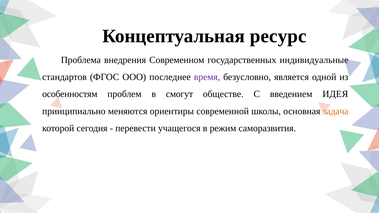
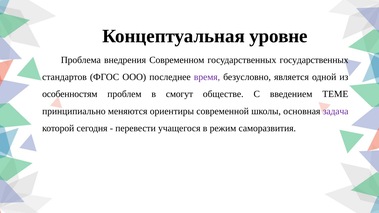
ресурс: ресурс -> уровне (278, 36)
государственных индивидуальные: индивидуальные -> государственных (314, 60)
ИДЕЯ: ИДЕЯ -> ТЕМЕ (335, 94)
задача colour: orange -> purple (336, 111)
